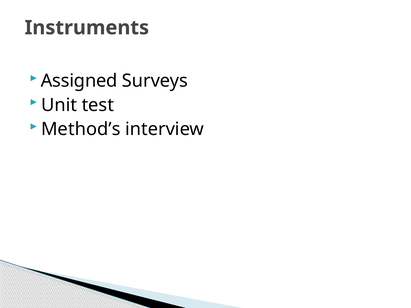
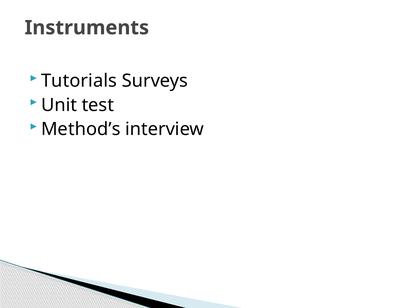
Assigned: Assigned -> Tutorials (79, 81)
